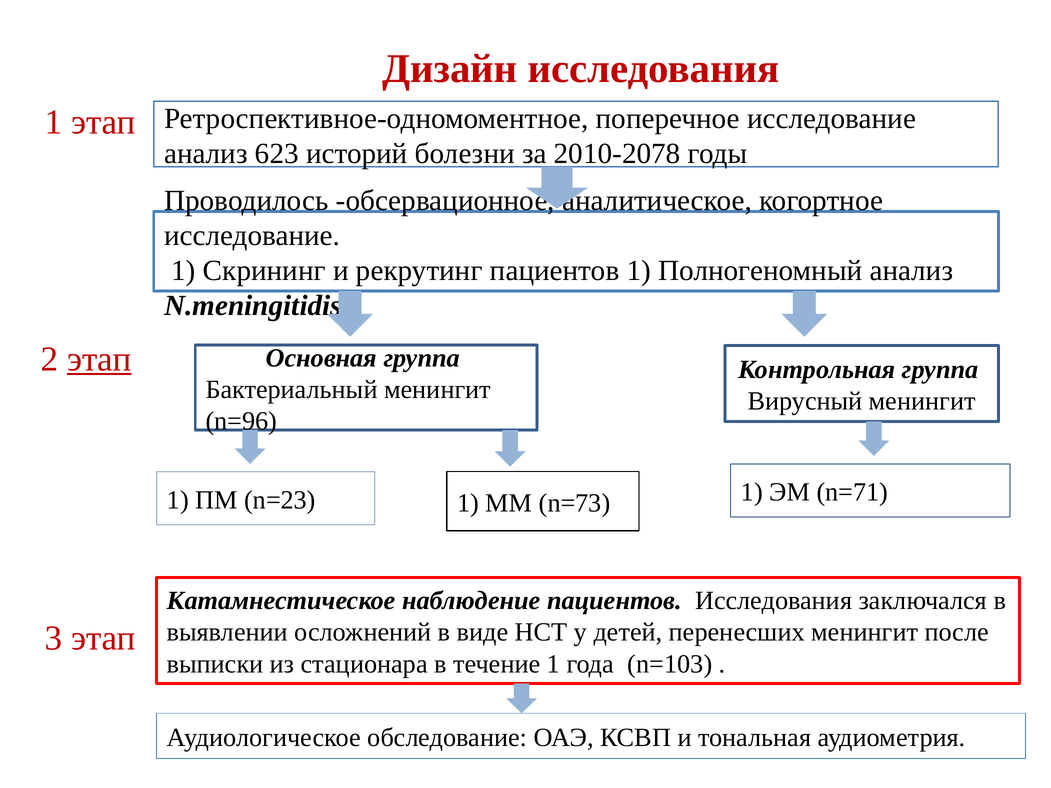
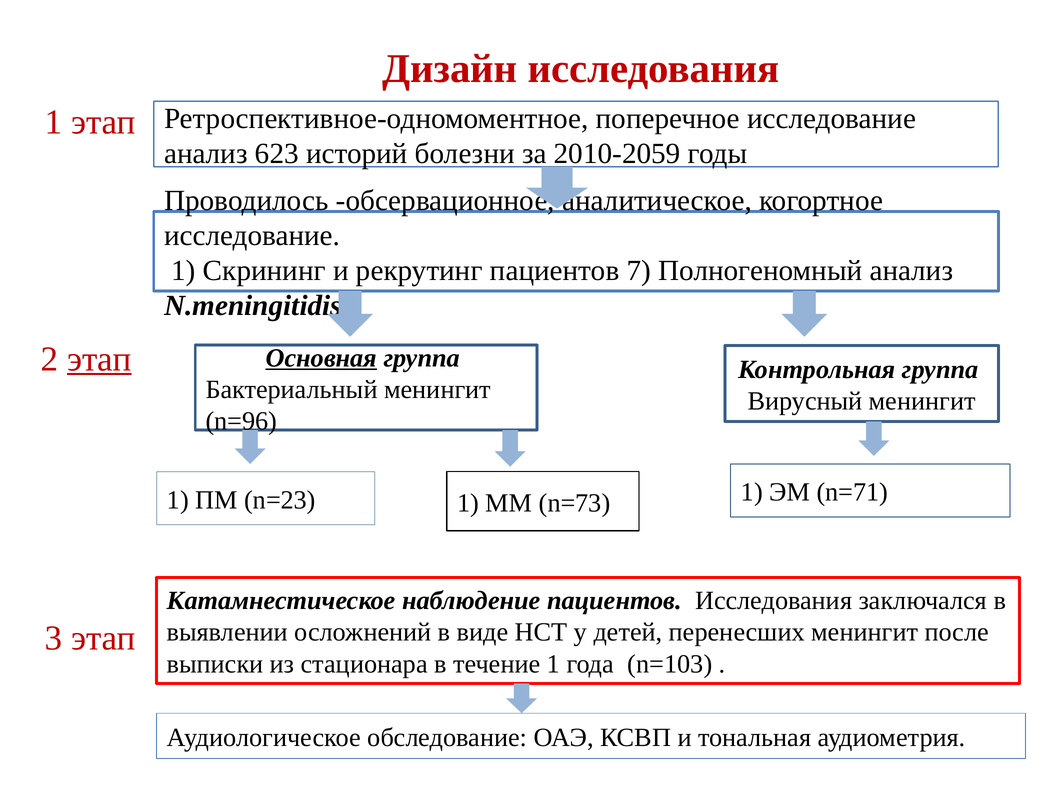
2010-2078: 2010-2078 -> 2010-2059 (617, 154)
пациентов 1: 1 -> 7 (639, 271)
Основная underline: none -> present (321, 358)
